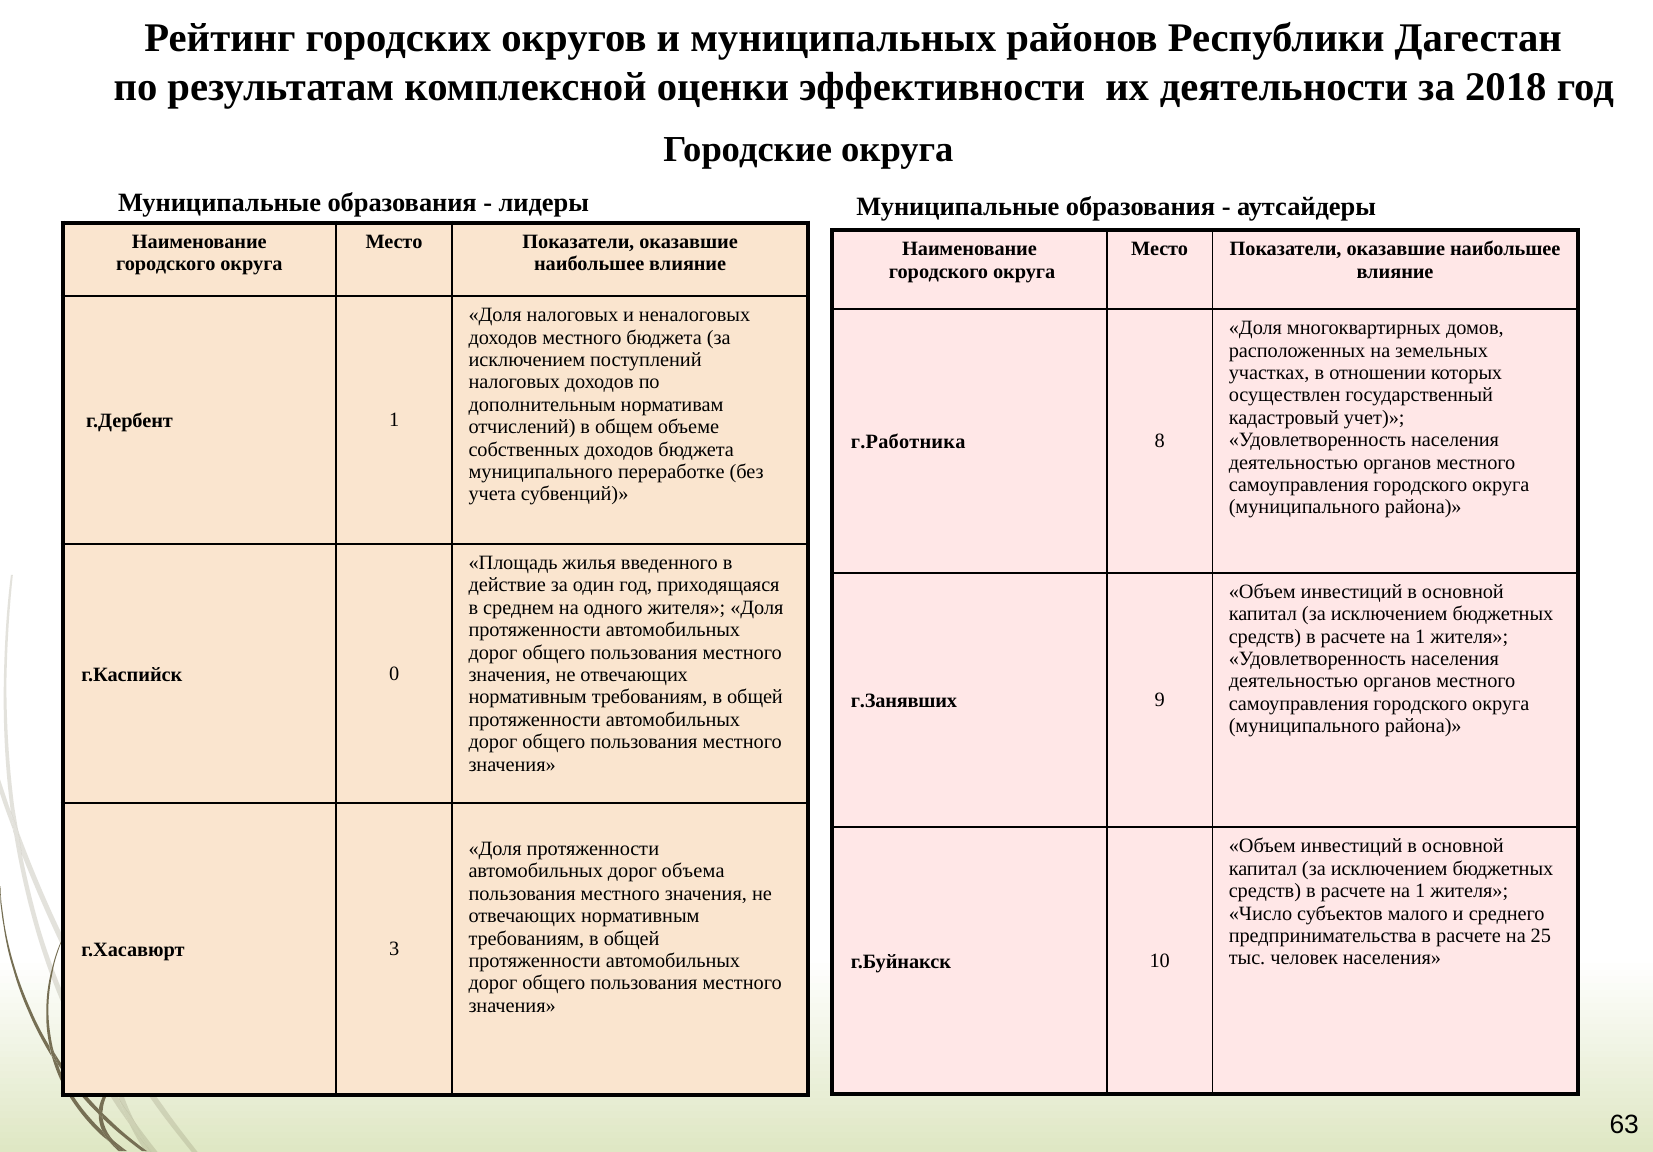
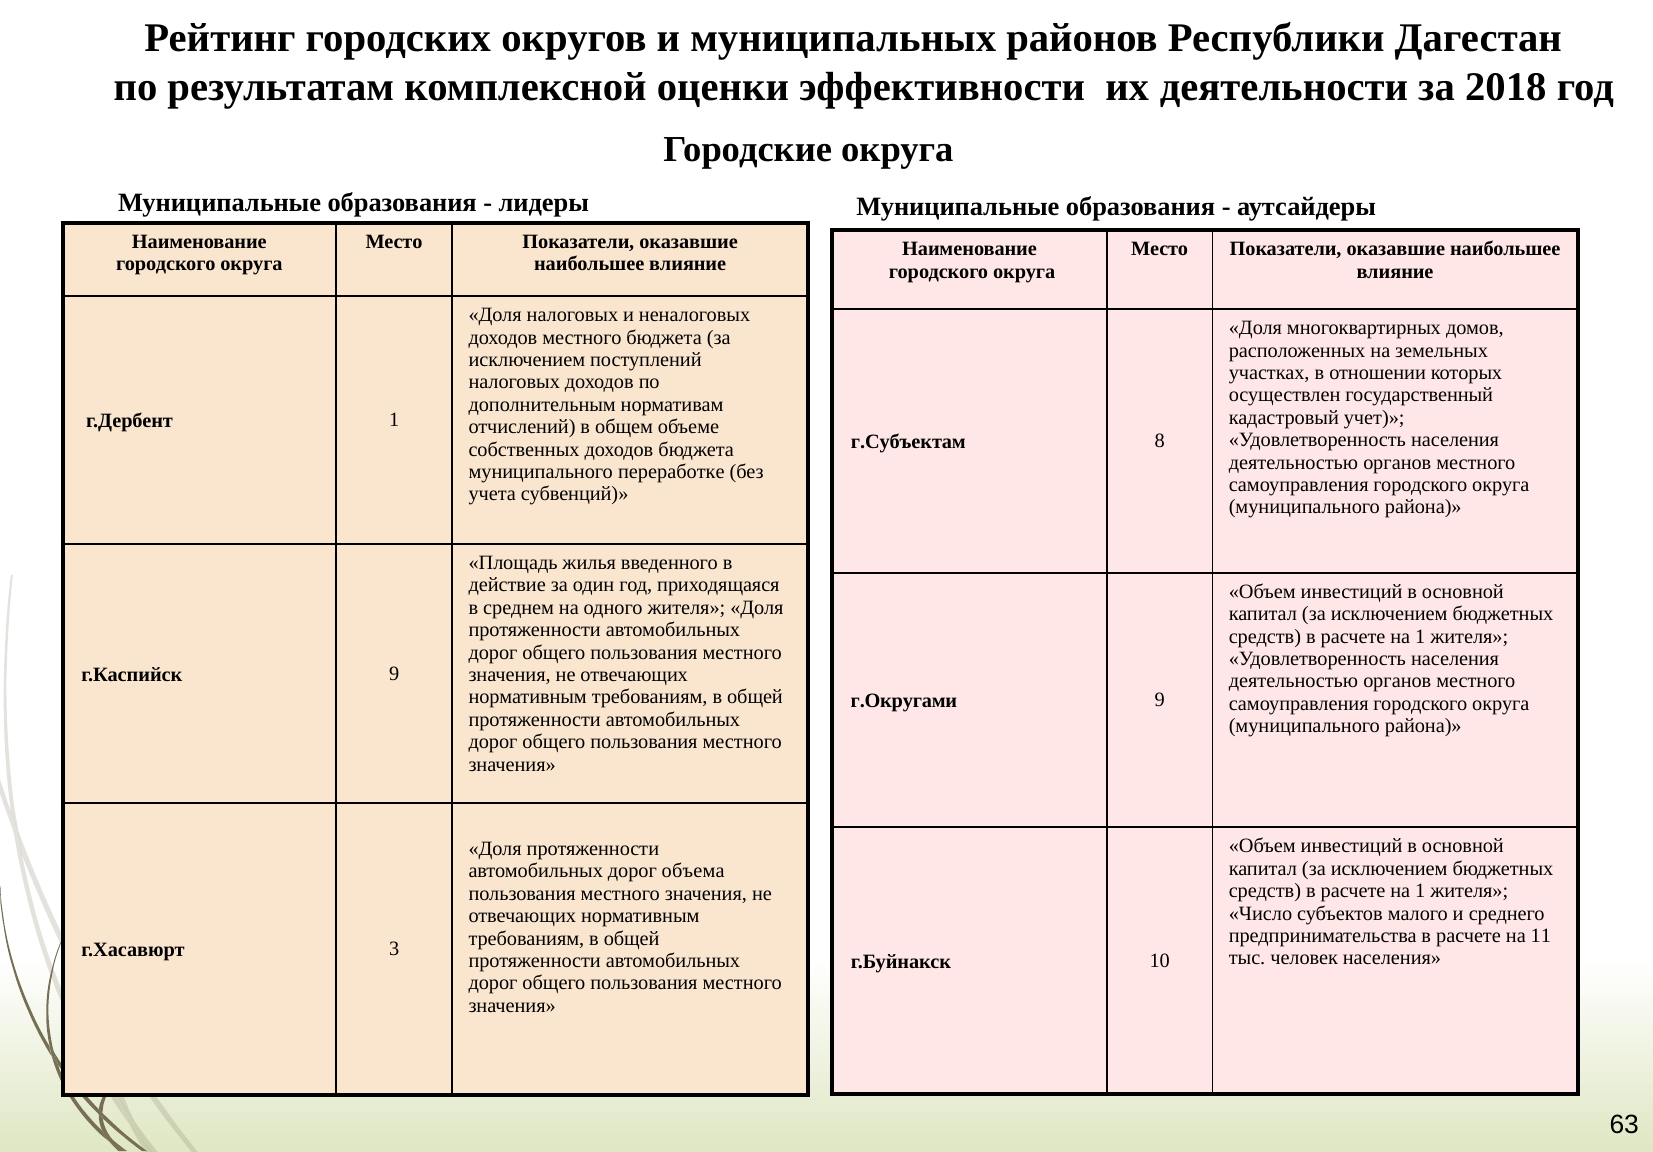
г.Работника: г.Работника -> г.Субъектам (908, 442)
г.Каспийск 0: 0 -> 9 (394, 674)
г.Занявших: г.Занявших -> г.Округами (904, 701)
25: 25 -> 11 (1541, 936)
